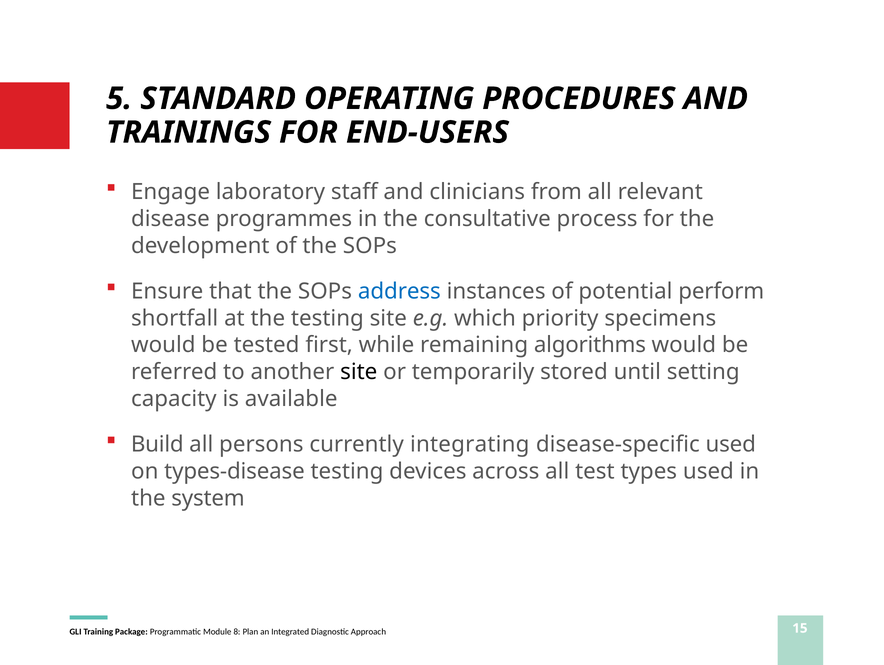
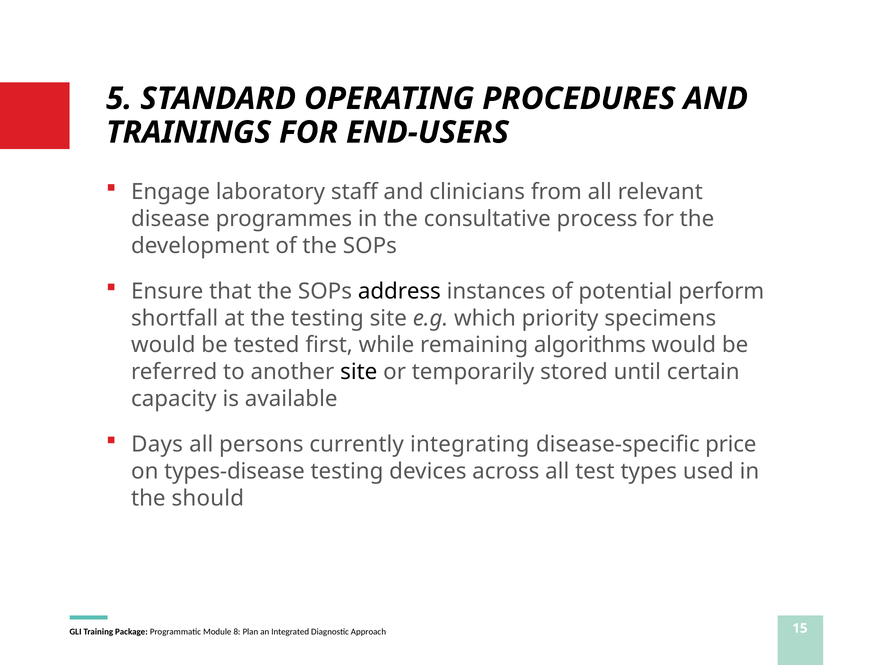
address colour: blue -> black (399, 292)
setting: setting -> certain (703, 372)
Build: Build -> Days (157, 445)
disease-specific used: used -> price (731, 445)
system: system -> should (208, 498)
